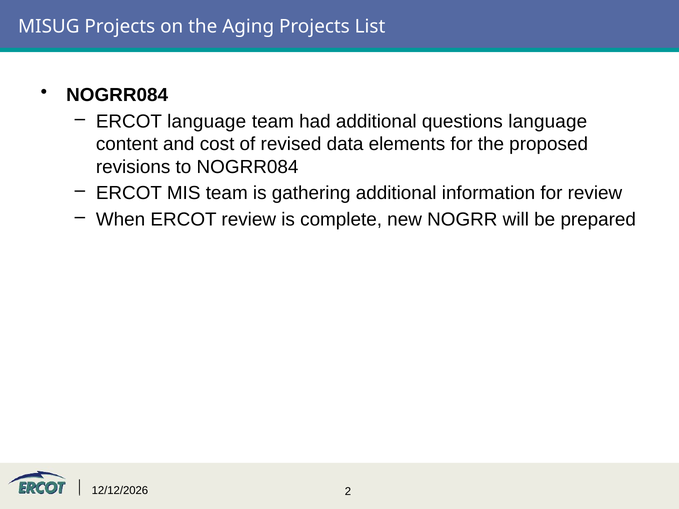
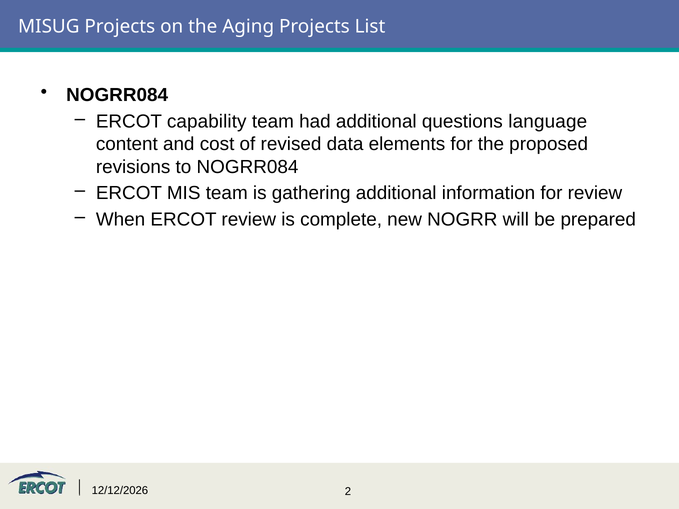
ERCOT language: language -> capability (207, 122)
